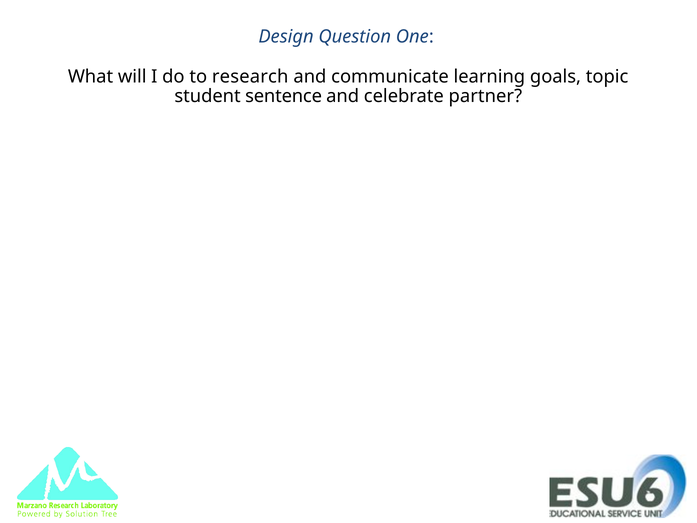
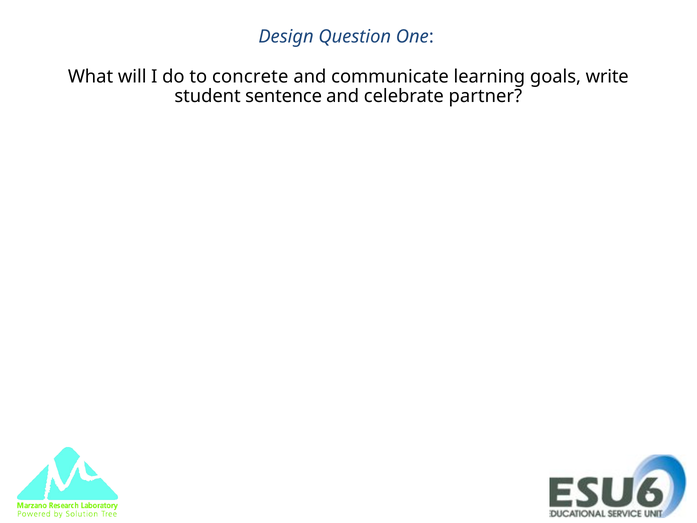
research: research -> concrete (250, 76)
topic: topic -> write (607, 76)
